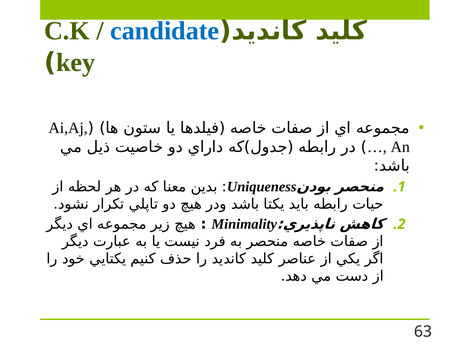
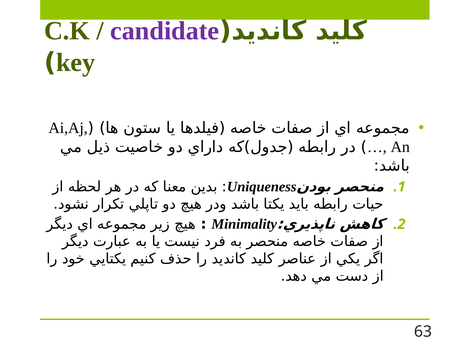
candidate colour: blue -> purple (165, 31)
